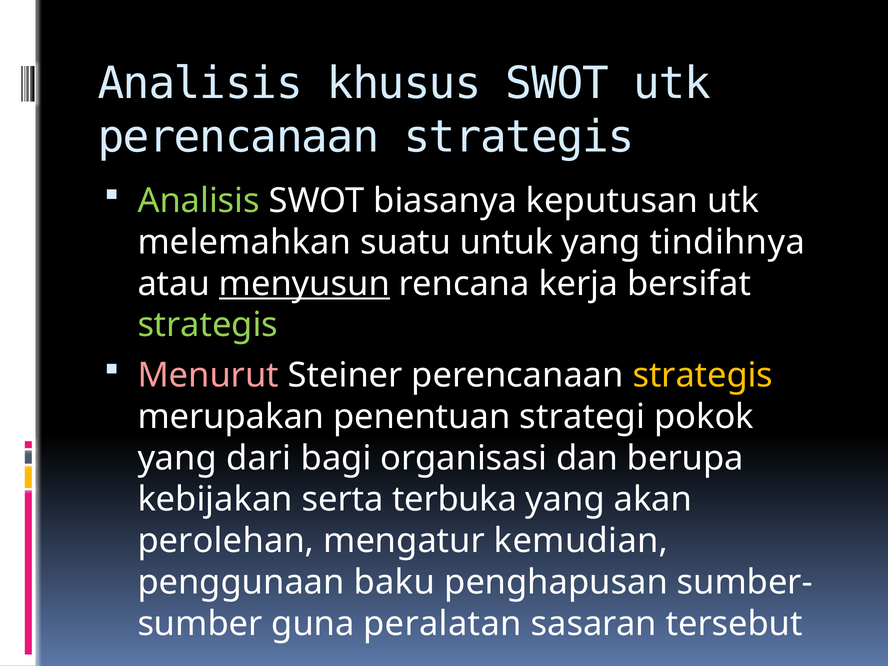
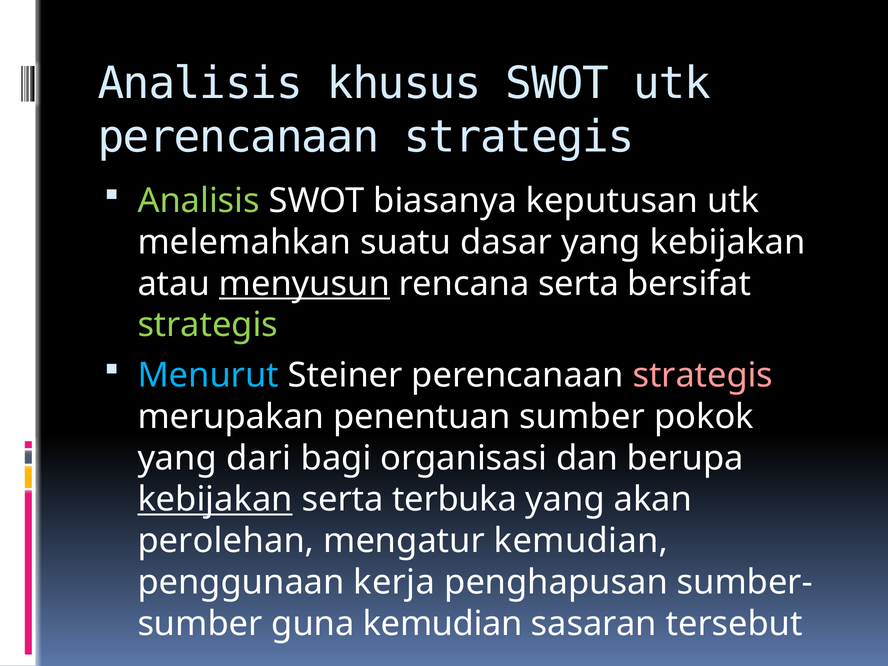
untuk: untuk -> dasar (506, 242)
yang tindihnya: tindihnya -> kebijakan (727, 242)
rencana kerja: kerja -> serta (579, 284)
Menurut colour: pink -> light blue (208, 375)
strategis colour: yellow -> pink (703, 375)
penentuan strategi: strategi -> sumber (582, 417)
kebijakan underline: none -> present (215, 500)
baku: baku -> kerja (394, 583)
guna peralatan: peralatan -> kemudian (443, 624)
